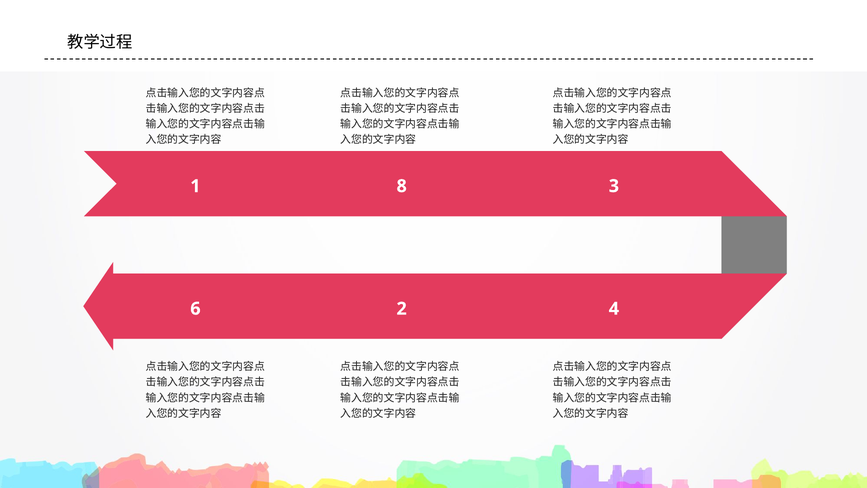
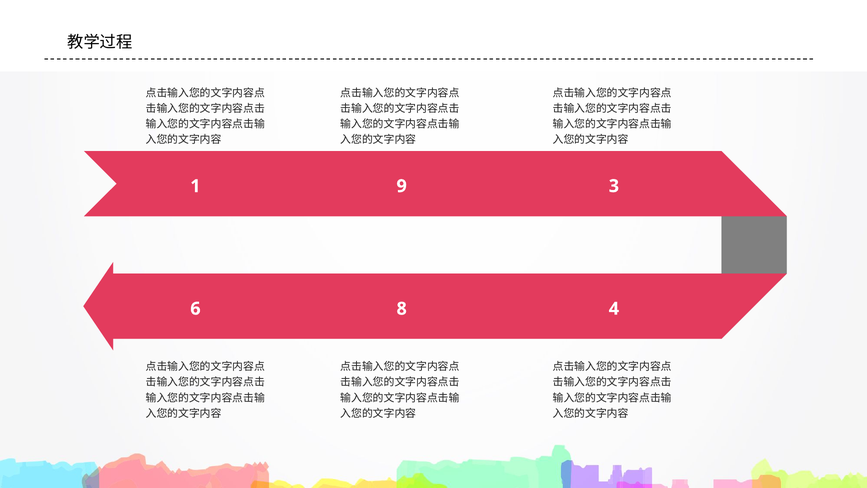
8: 8 -> 9 (402, 186)
2: 2 -> 8 (402, 309)
